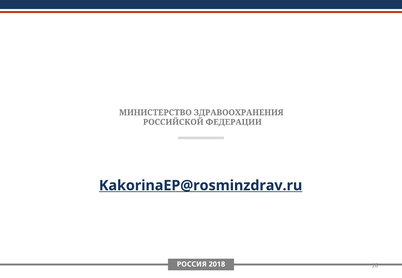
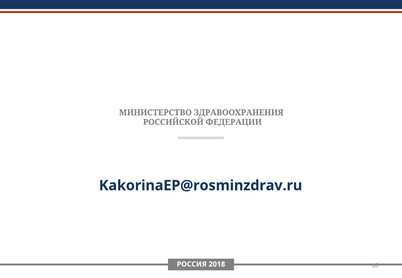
KakorinaEP@rosminzdrav.ru underline: present -> none (201, 186)
